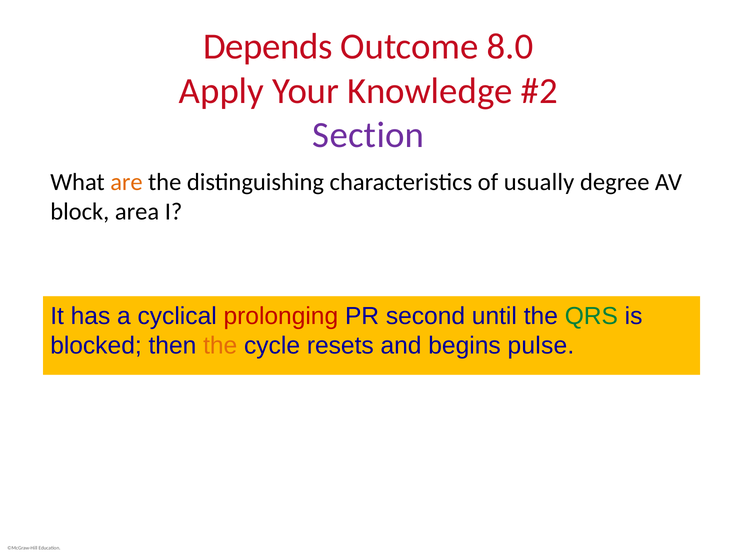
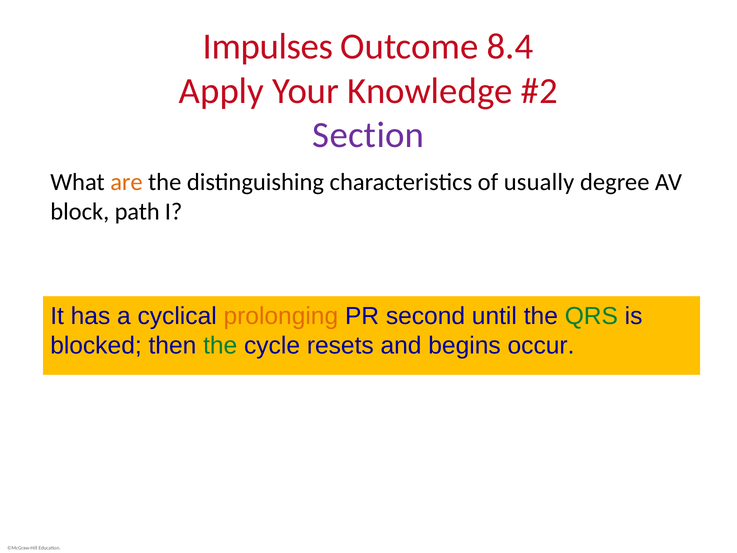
Depends: Depends -> Impulses (268, 47)
8.0: 8.0 -> 8.4 (510, 47)
area: area -> path (137, 212)
prolonging colour: red -> orange (281, 316)
the colour: orange -> green (220, 346)
pulse: pulse -> occur (541, 346)
